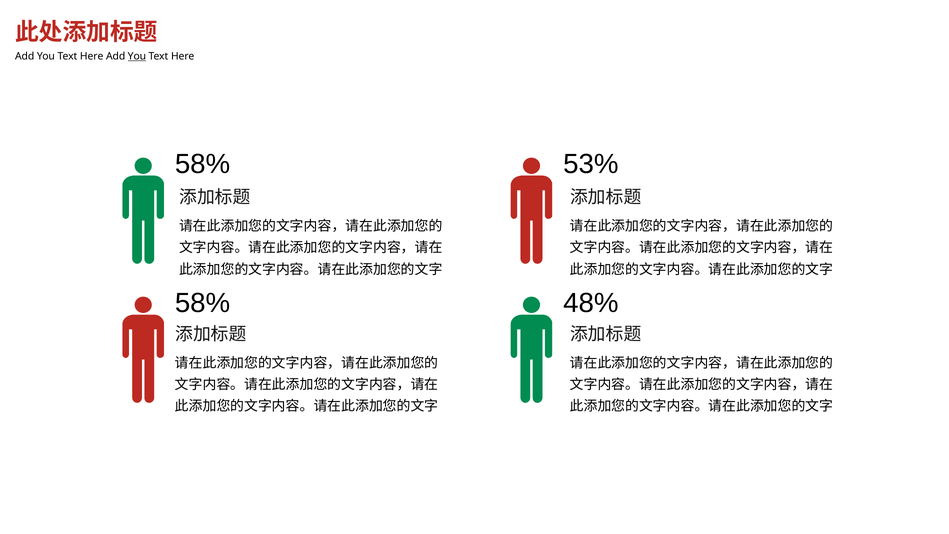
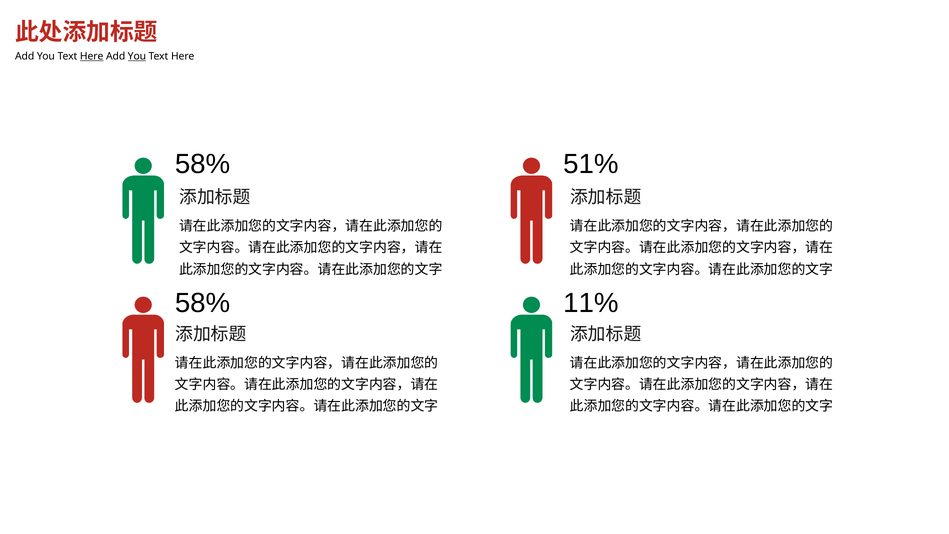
Here underline: none -> present (92, 56)
53%: 53% -> 51% (591, 164)
48%: 48% -> 11% (591, 303)
